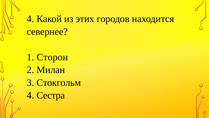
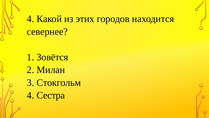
Сторон: Сторон -> Зовётся (52, 57)
